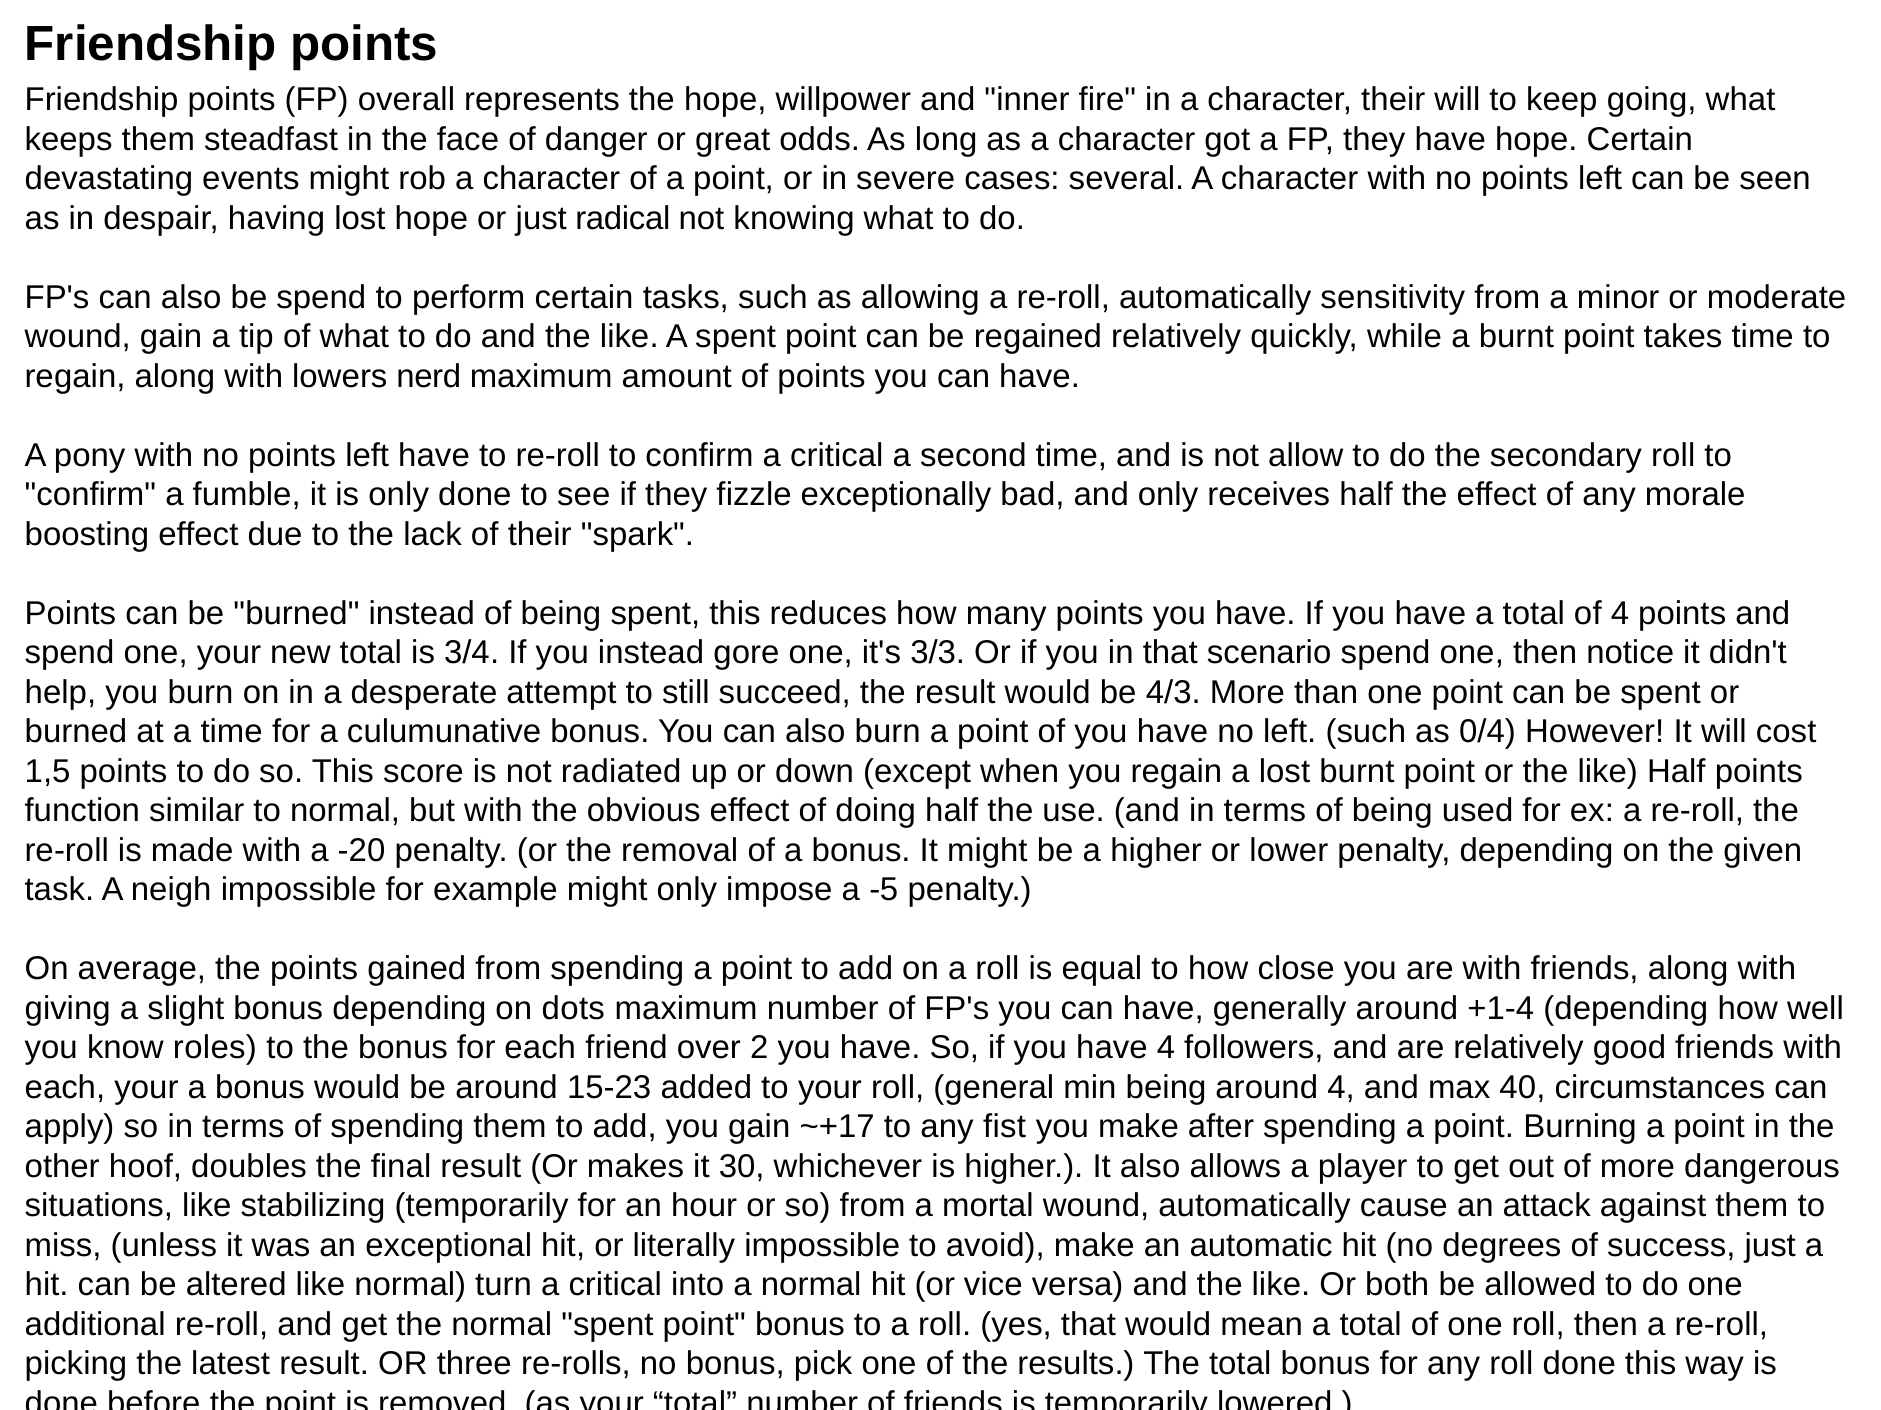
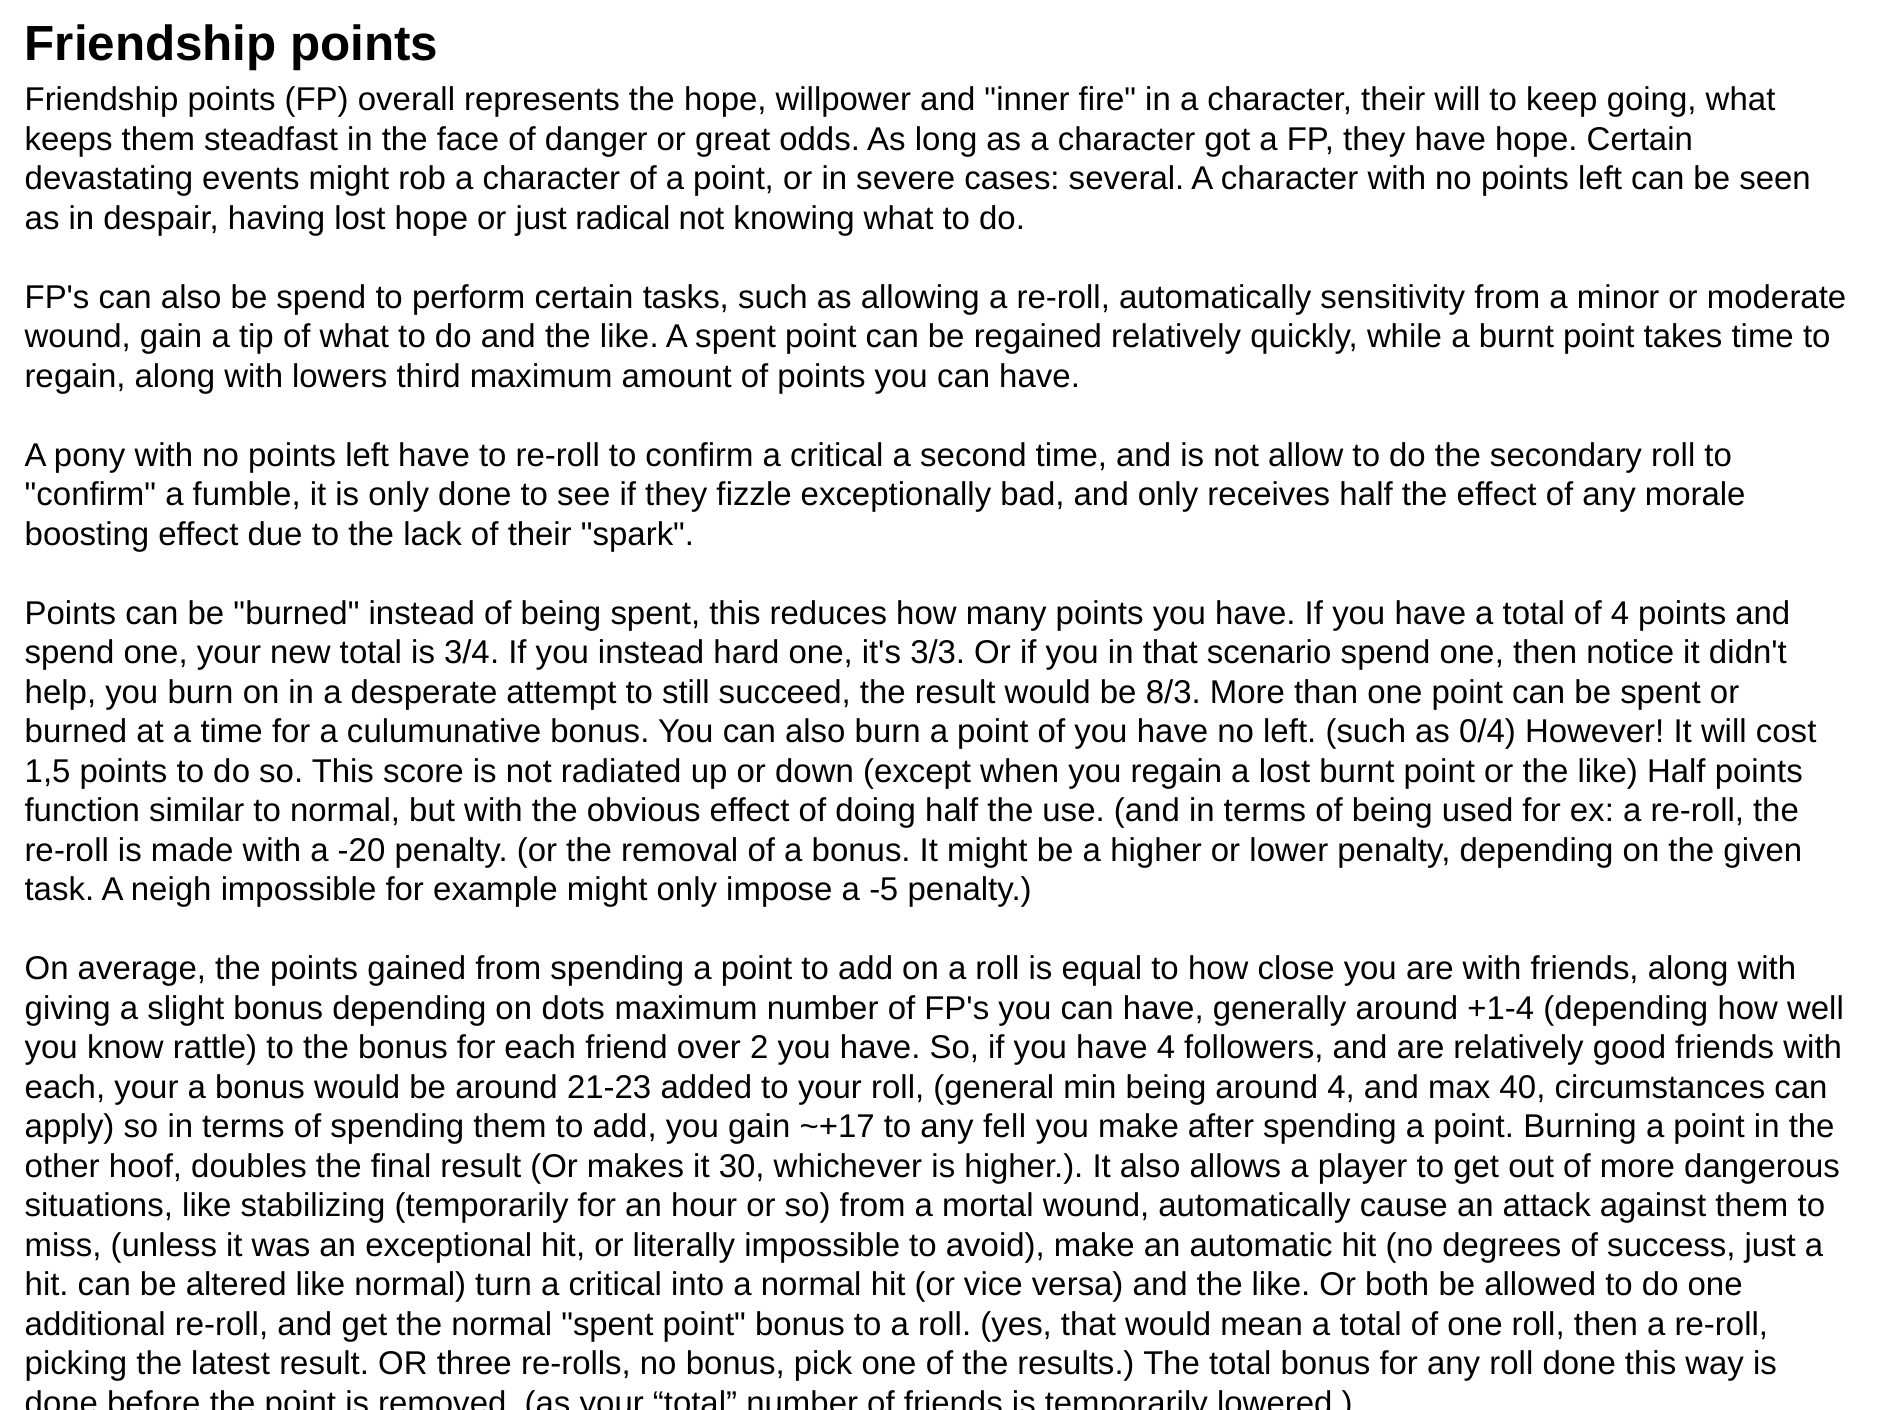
nerd: nerd -> third (429, 377)
gore: gore -> hard (746, 653)
4/3: 4/3 -> 8/3 (1173, 693)
roles: roles -> rattle (215, 1049)
15-23: 15-23 -> 21-23 (609, 1088)
fist: fist -> fell (1005, 1128)
